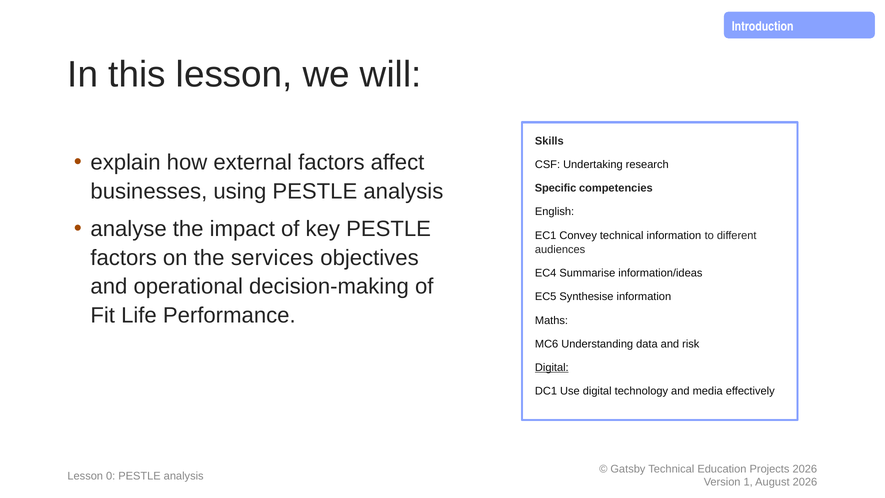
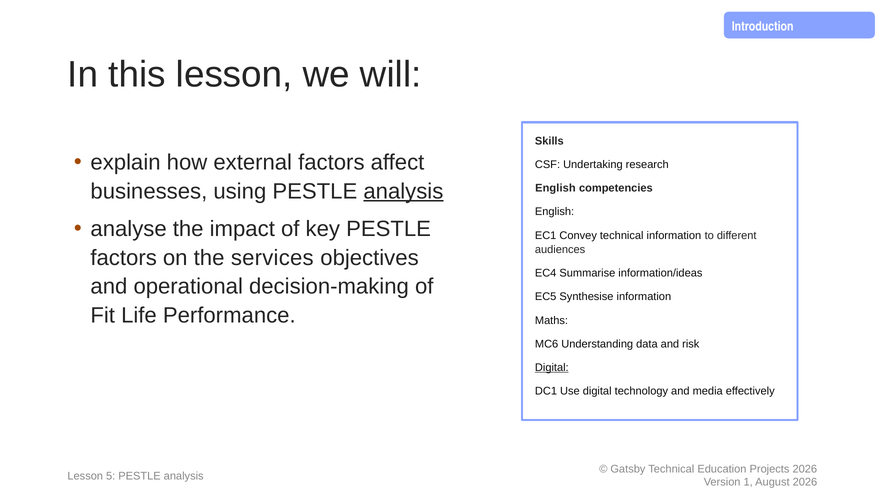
analysis underline: none -> present (403, 191)
Specific: Specific -> English (555, 188)
0: 0 -> 5 (111, 476)
